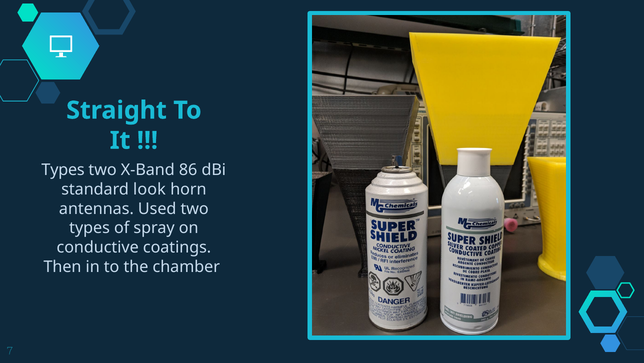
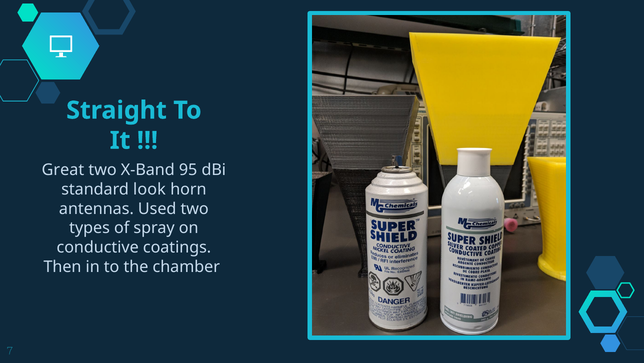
Types: Types -> Great (63, 170)
86: 86 -> 95 (188, 170)
